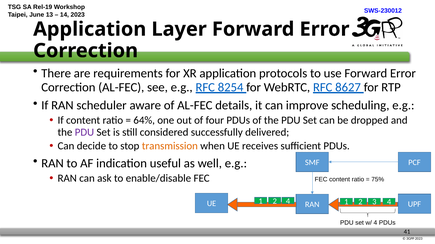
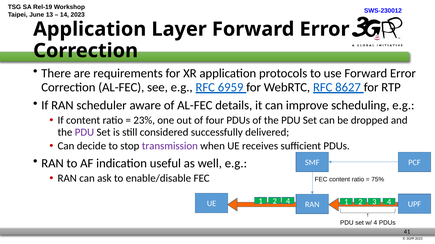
8254: 8254 -> 6959 (231, 87)
64%: 64% -> 23% (144, 121)
transmission colour: orange -> purple (170, 146)
